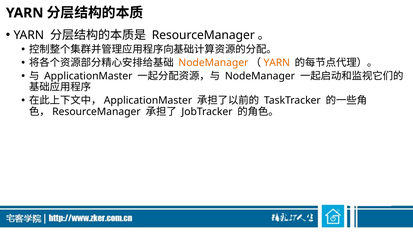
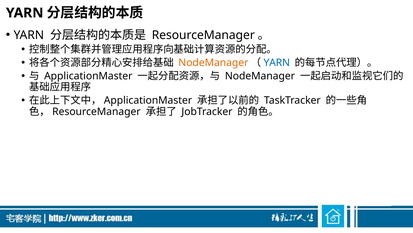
YARN colour: orange -> blue (277, 63)
